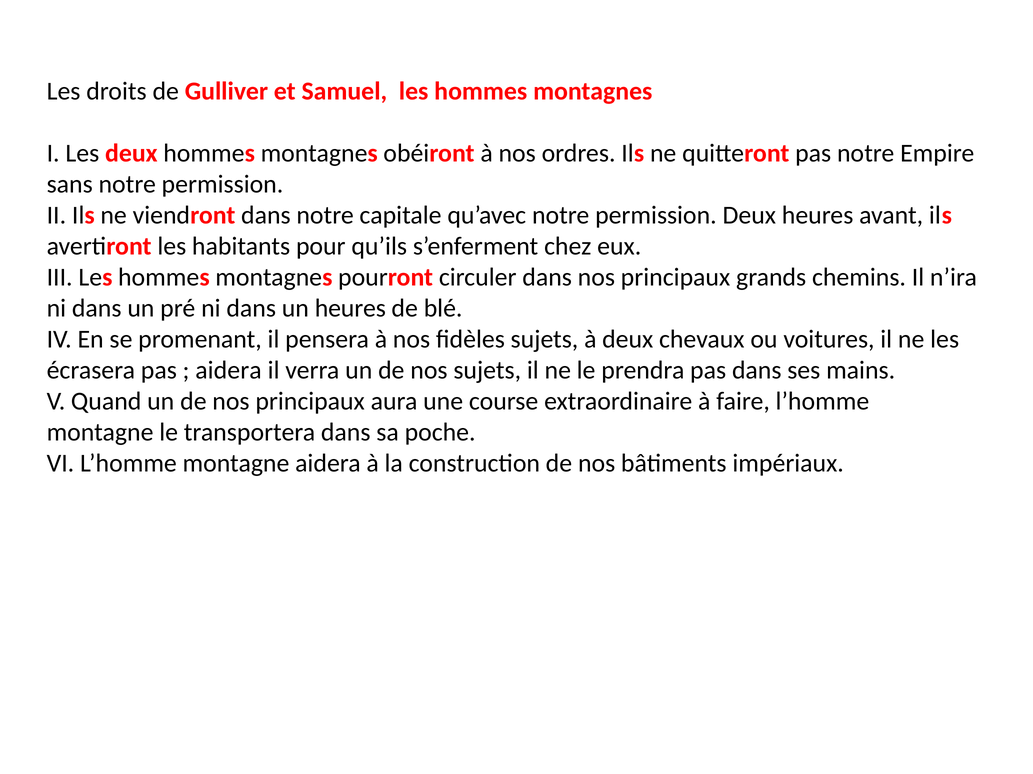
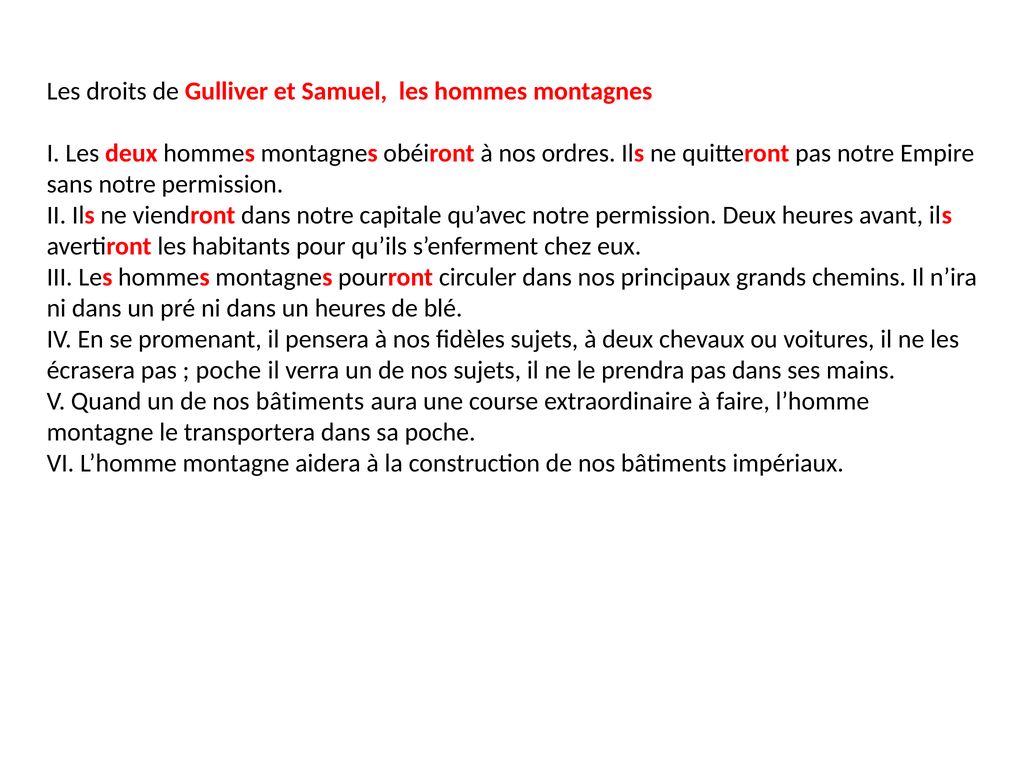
aidera: aidera -> poche (228, 370)
un de nos principaux: principaux -> bâtiments (310, 401)
